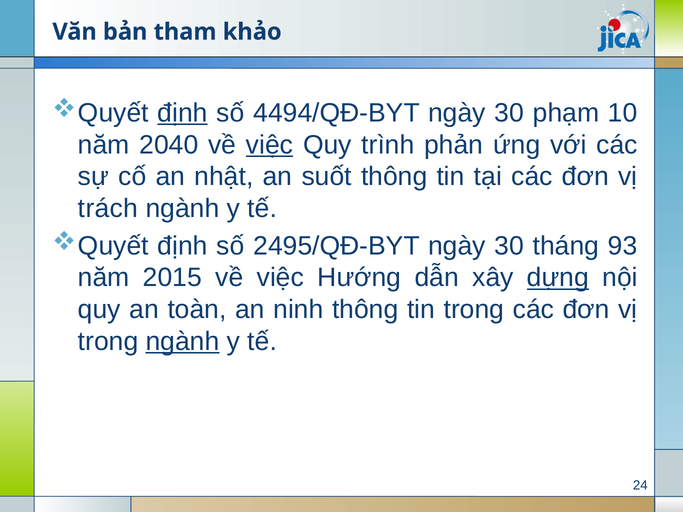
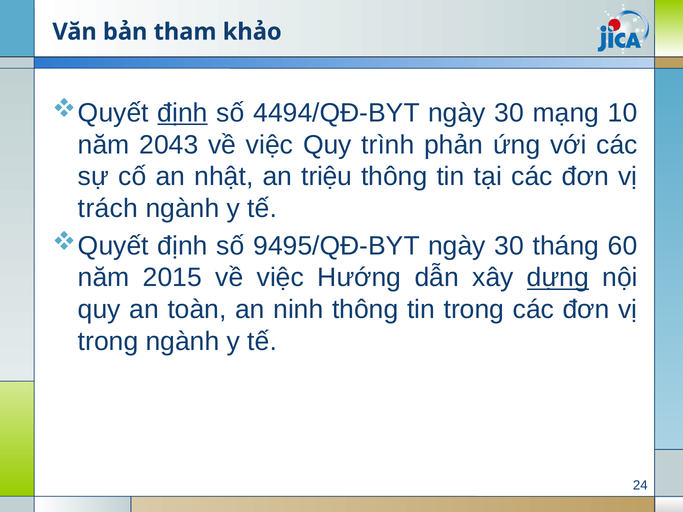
phạm: phạm -> mạng (566, 113)
2040: 2040 -> 2043 (169, 145)
việc underline: present -> none (269, 145)
suốt: suốt -> triệu (327, 177)
2495/QĐ-BYT: 2495/QĐ-BYT -> 9495/QĐ-BYT (337, 246)
93: 93 -> 60 (623, 246)
ngành underline: present -> none (183, 342)
